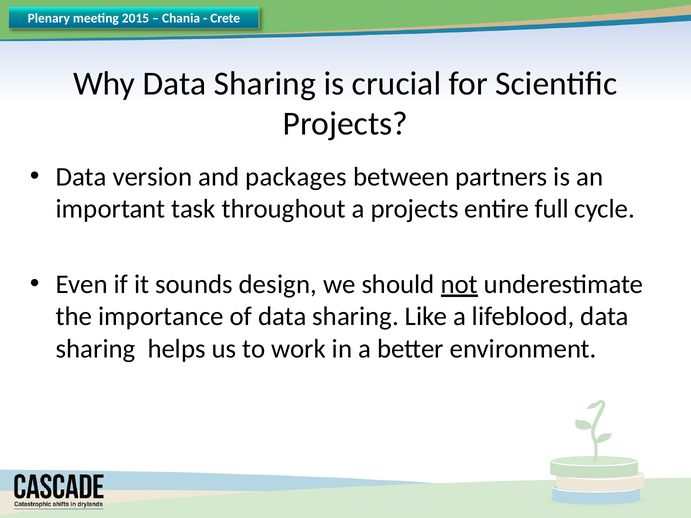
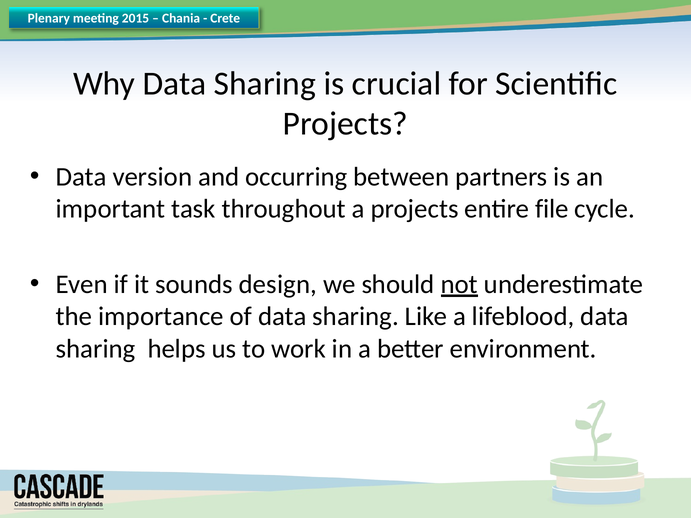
packages: packages -> occurring (296, 177)
full: full -> file (552, 209)
